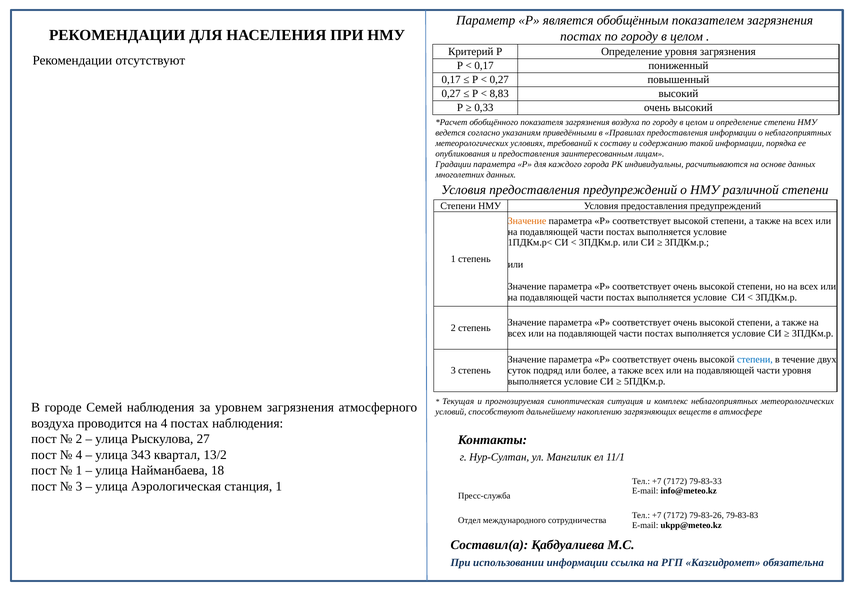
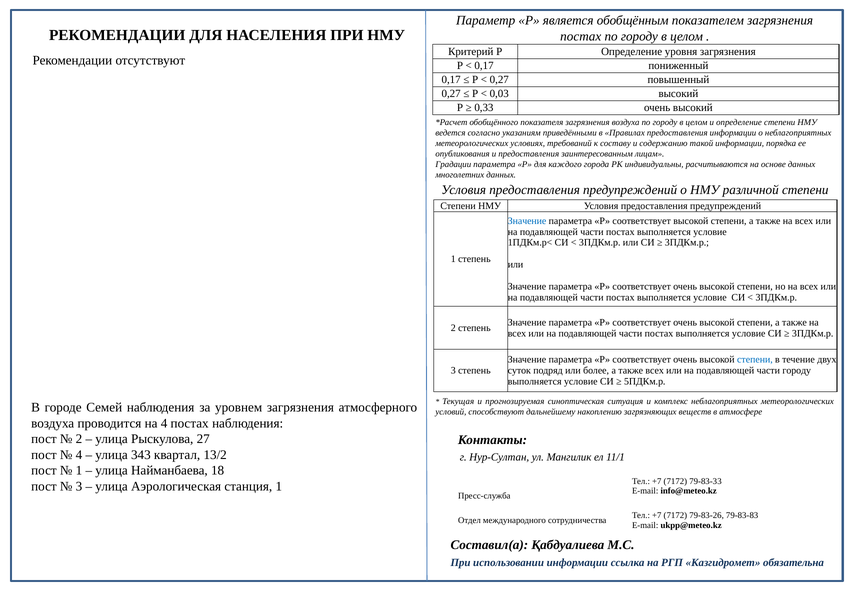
8,83: 8,83 -> 0,03 (499, 94)
Значение colour: orange -> blue (527, 221)
части уровня: уровня -> городу (797, 371)
